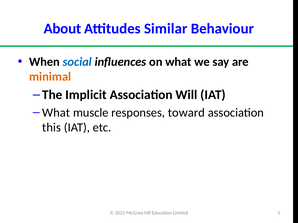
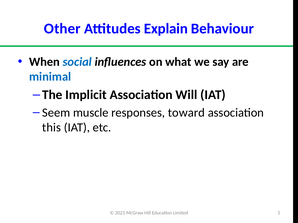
About: About -> Other (62, 29)
Similar: Similar -> Explain (166, 29)
minimal colour: orange -> blue (50, 77)
What: What -> Seem (56, 113)
